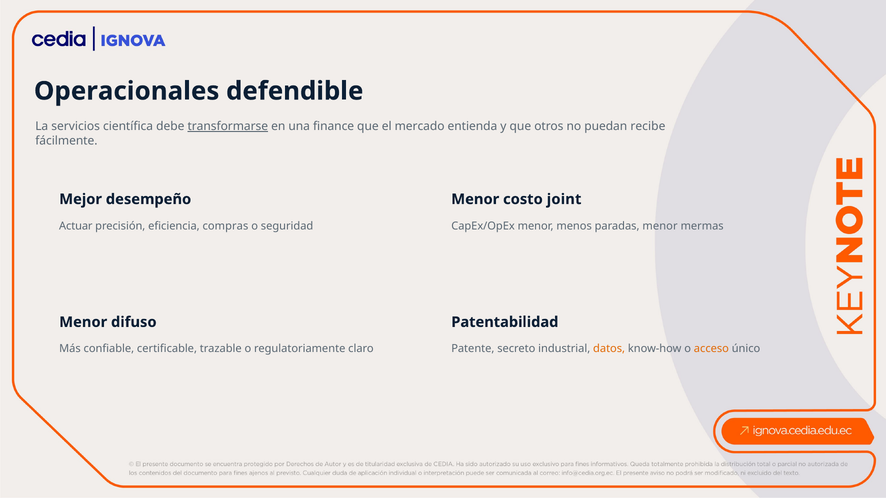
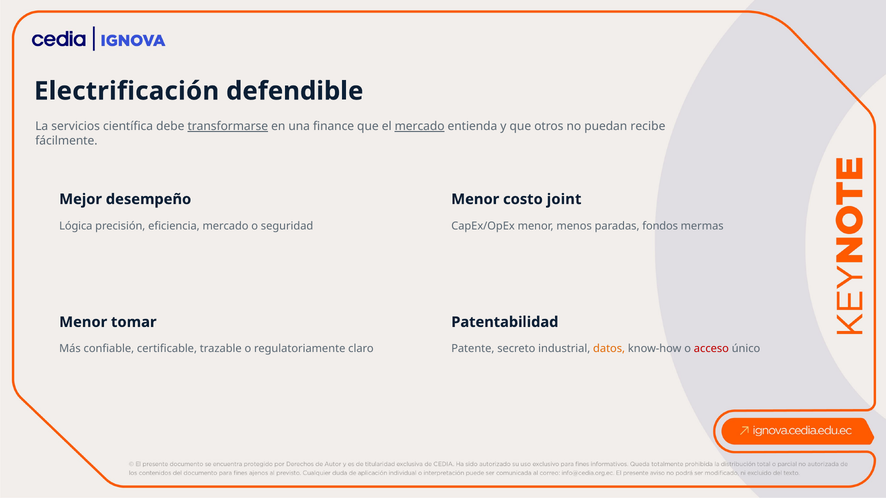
Operacionales: Operacionales -> Electrificación (127, 91)
mercado underline: none -> present (420, 126)
Actuar: Actuar -> Lógica (76, 226)
eficiencia compras: compras -> mercado (226, 226)
paradas menor: menor -> fondos (660, 226)
difuso: difuso -> tomar (134, 322)
acceso colour: orange -> red (711, 349)
